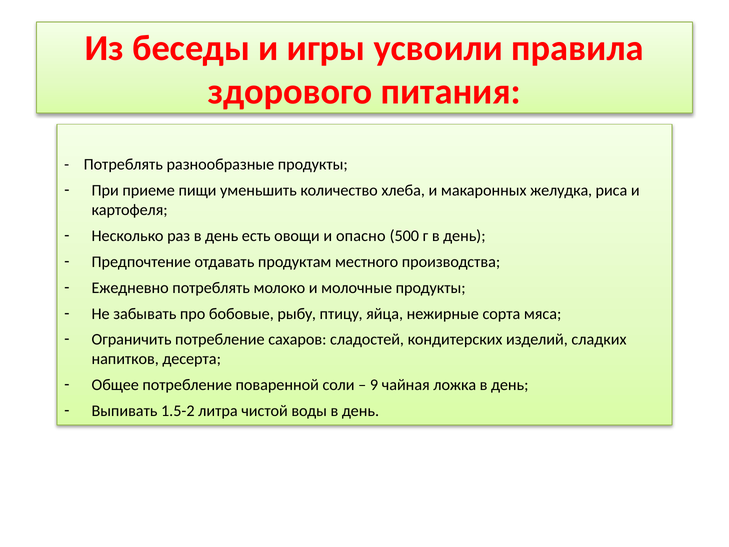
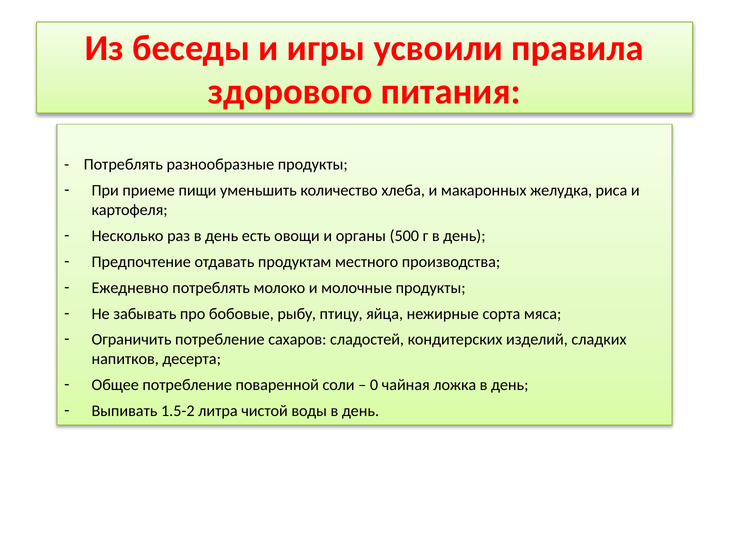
опасно: опасно -> органы (361, 236)
9: 9 -> 0 (374, 385)
